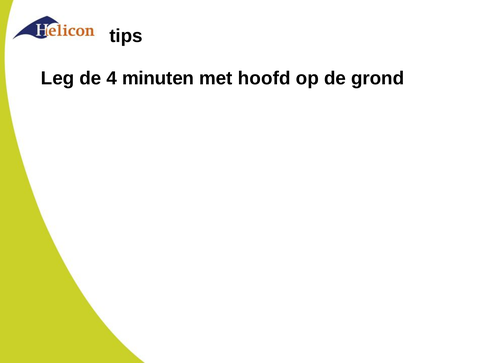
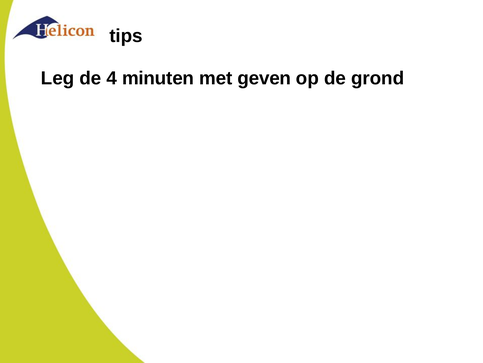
hoofd: hoofd -> geven (264, 78)
